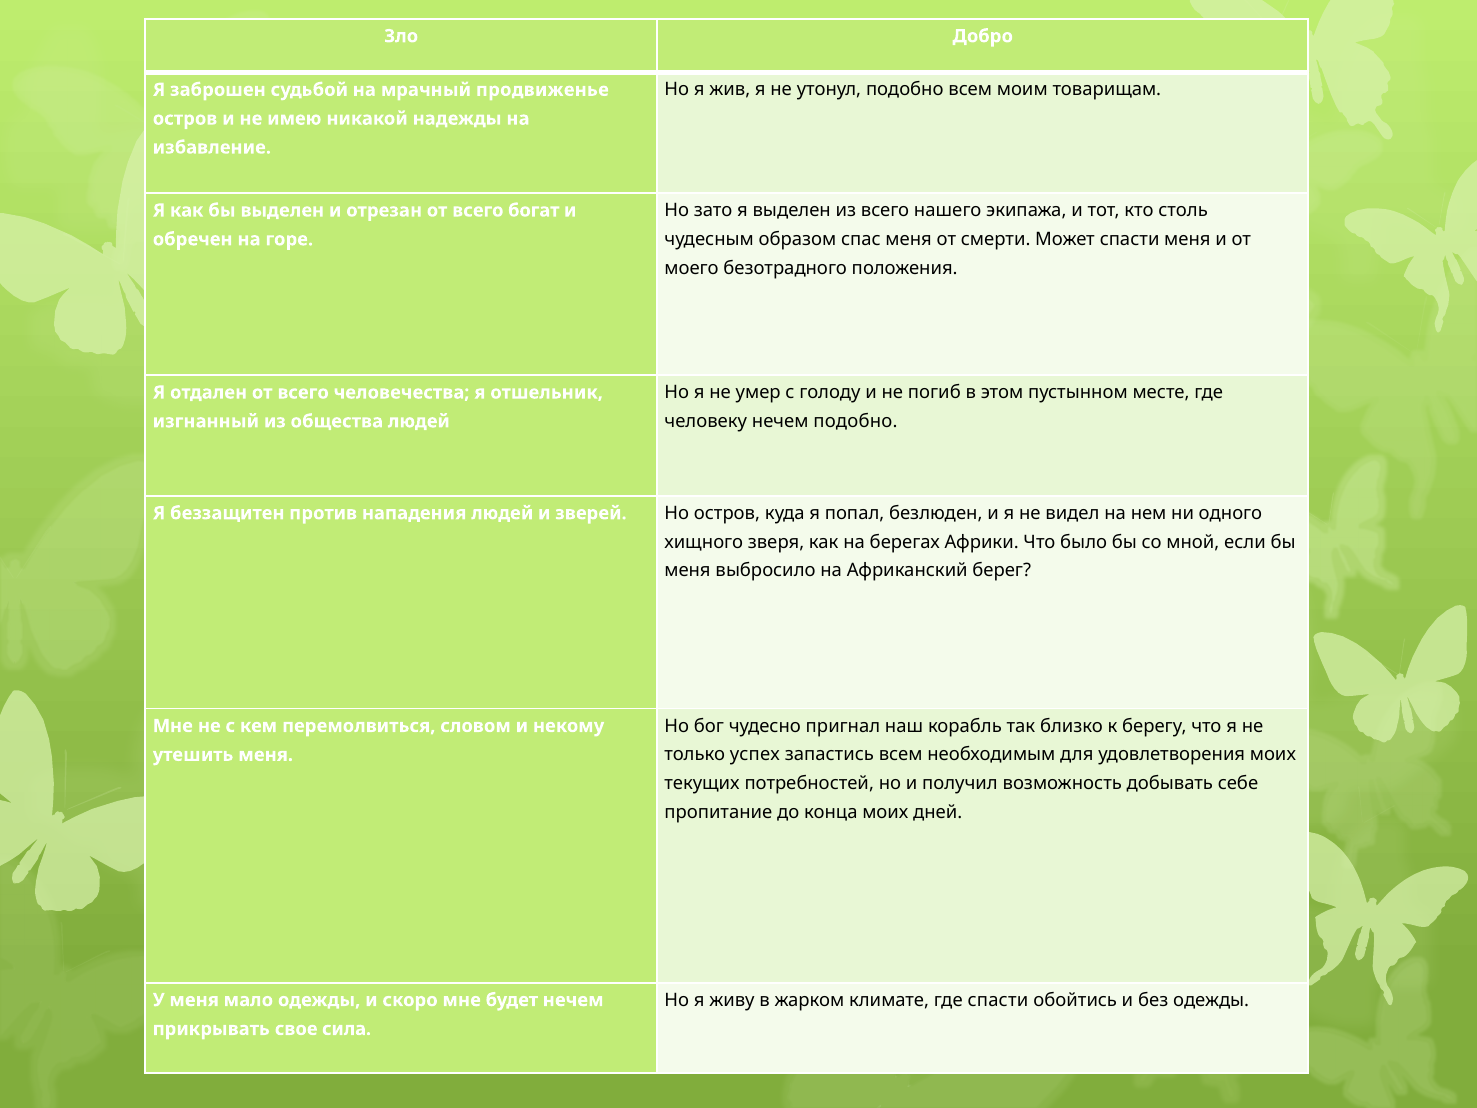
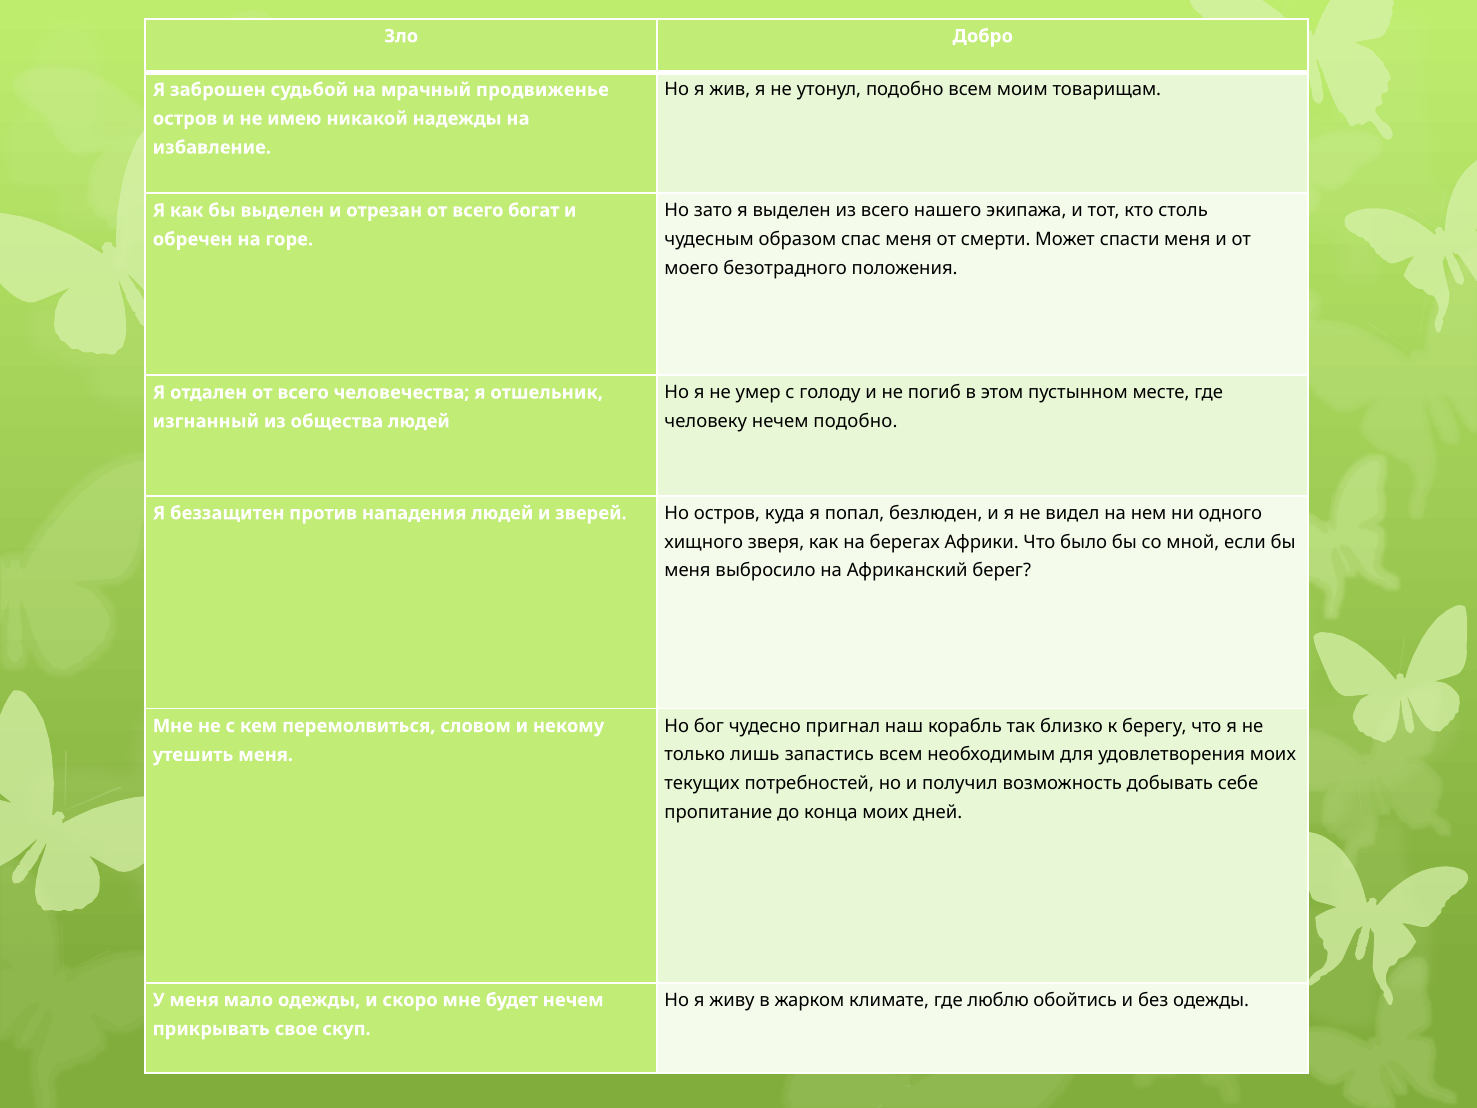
успех: успех -> лишь (755, 755)
где спасти: спасти -> люблю (998, 1000)
сила: сила -> скуп (346, 1029)
